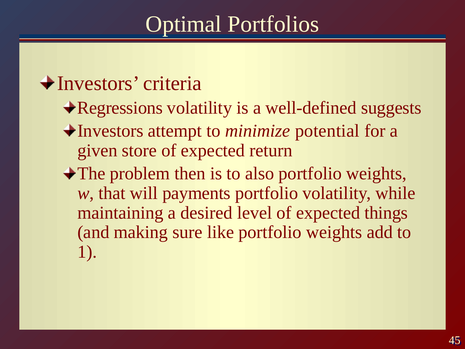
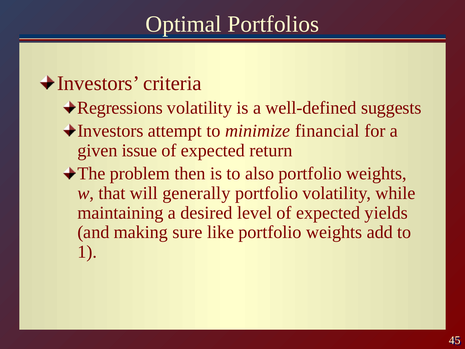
potential: potential -> financial (327, 131)
store: store -> issue (139, 150)
payments: payments -> generally (196, 193)
things: things -> yields (386, 213)
